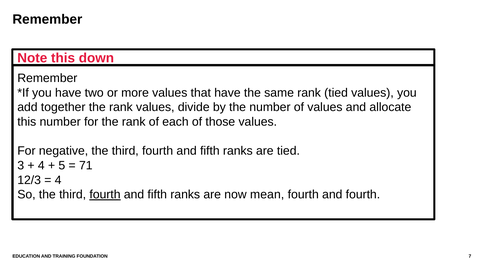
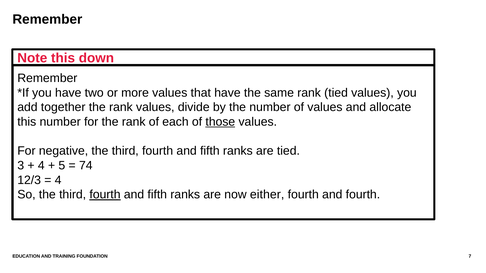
those underline: none -> present (220, 122)
71: 71 -> 74 (86, 166)
mean: mean -> either (267, 195)
